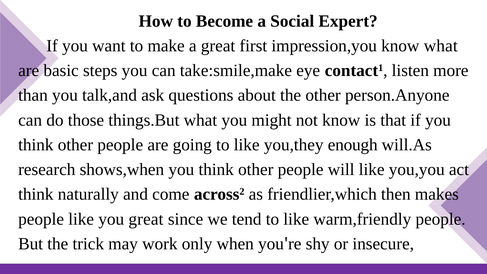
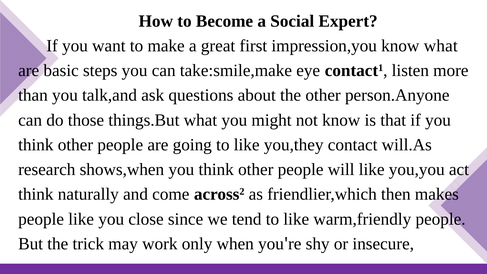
enough: enough -> contact (353, 145)
you great: great -> close (146, 219)
